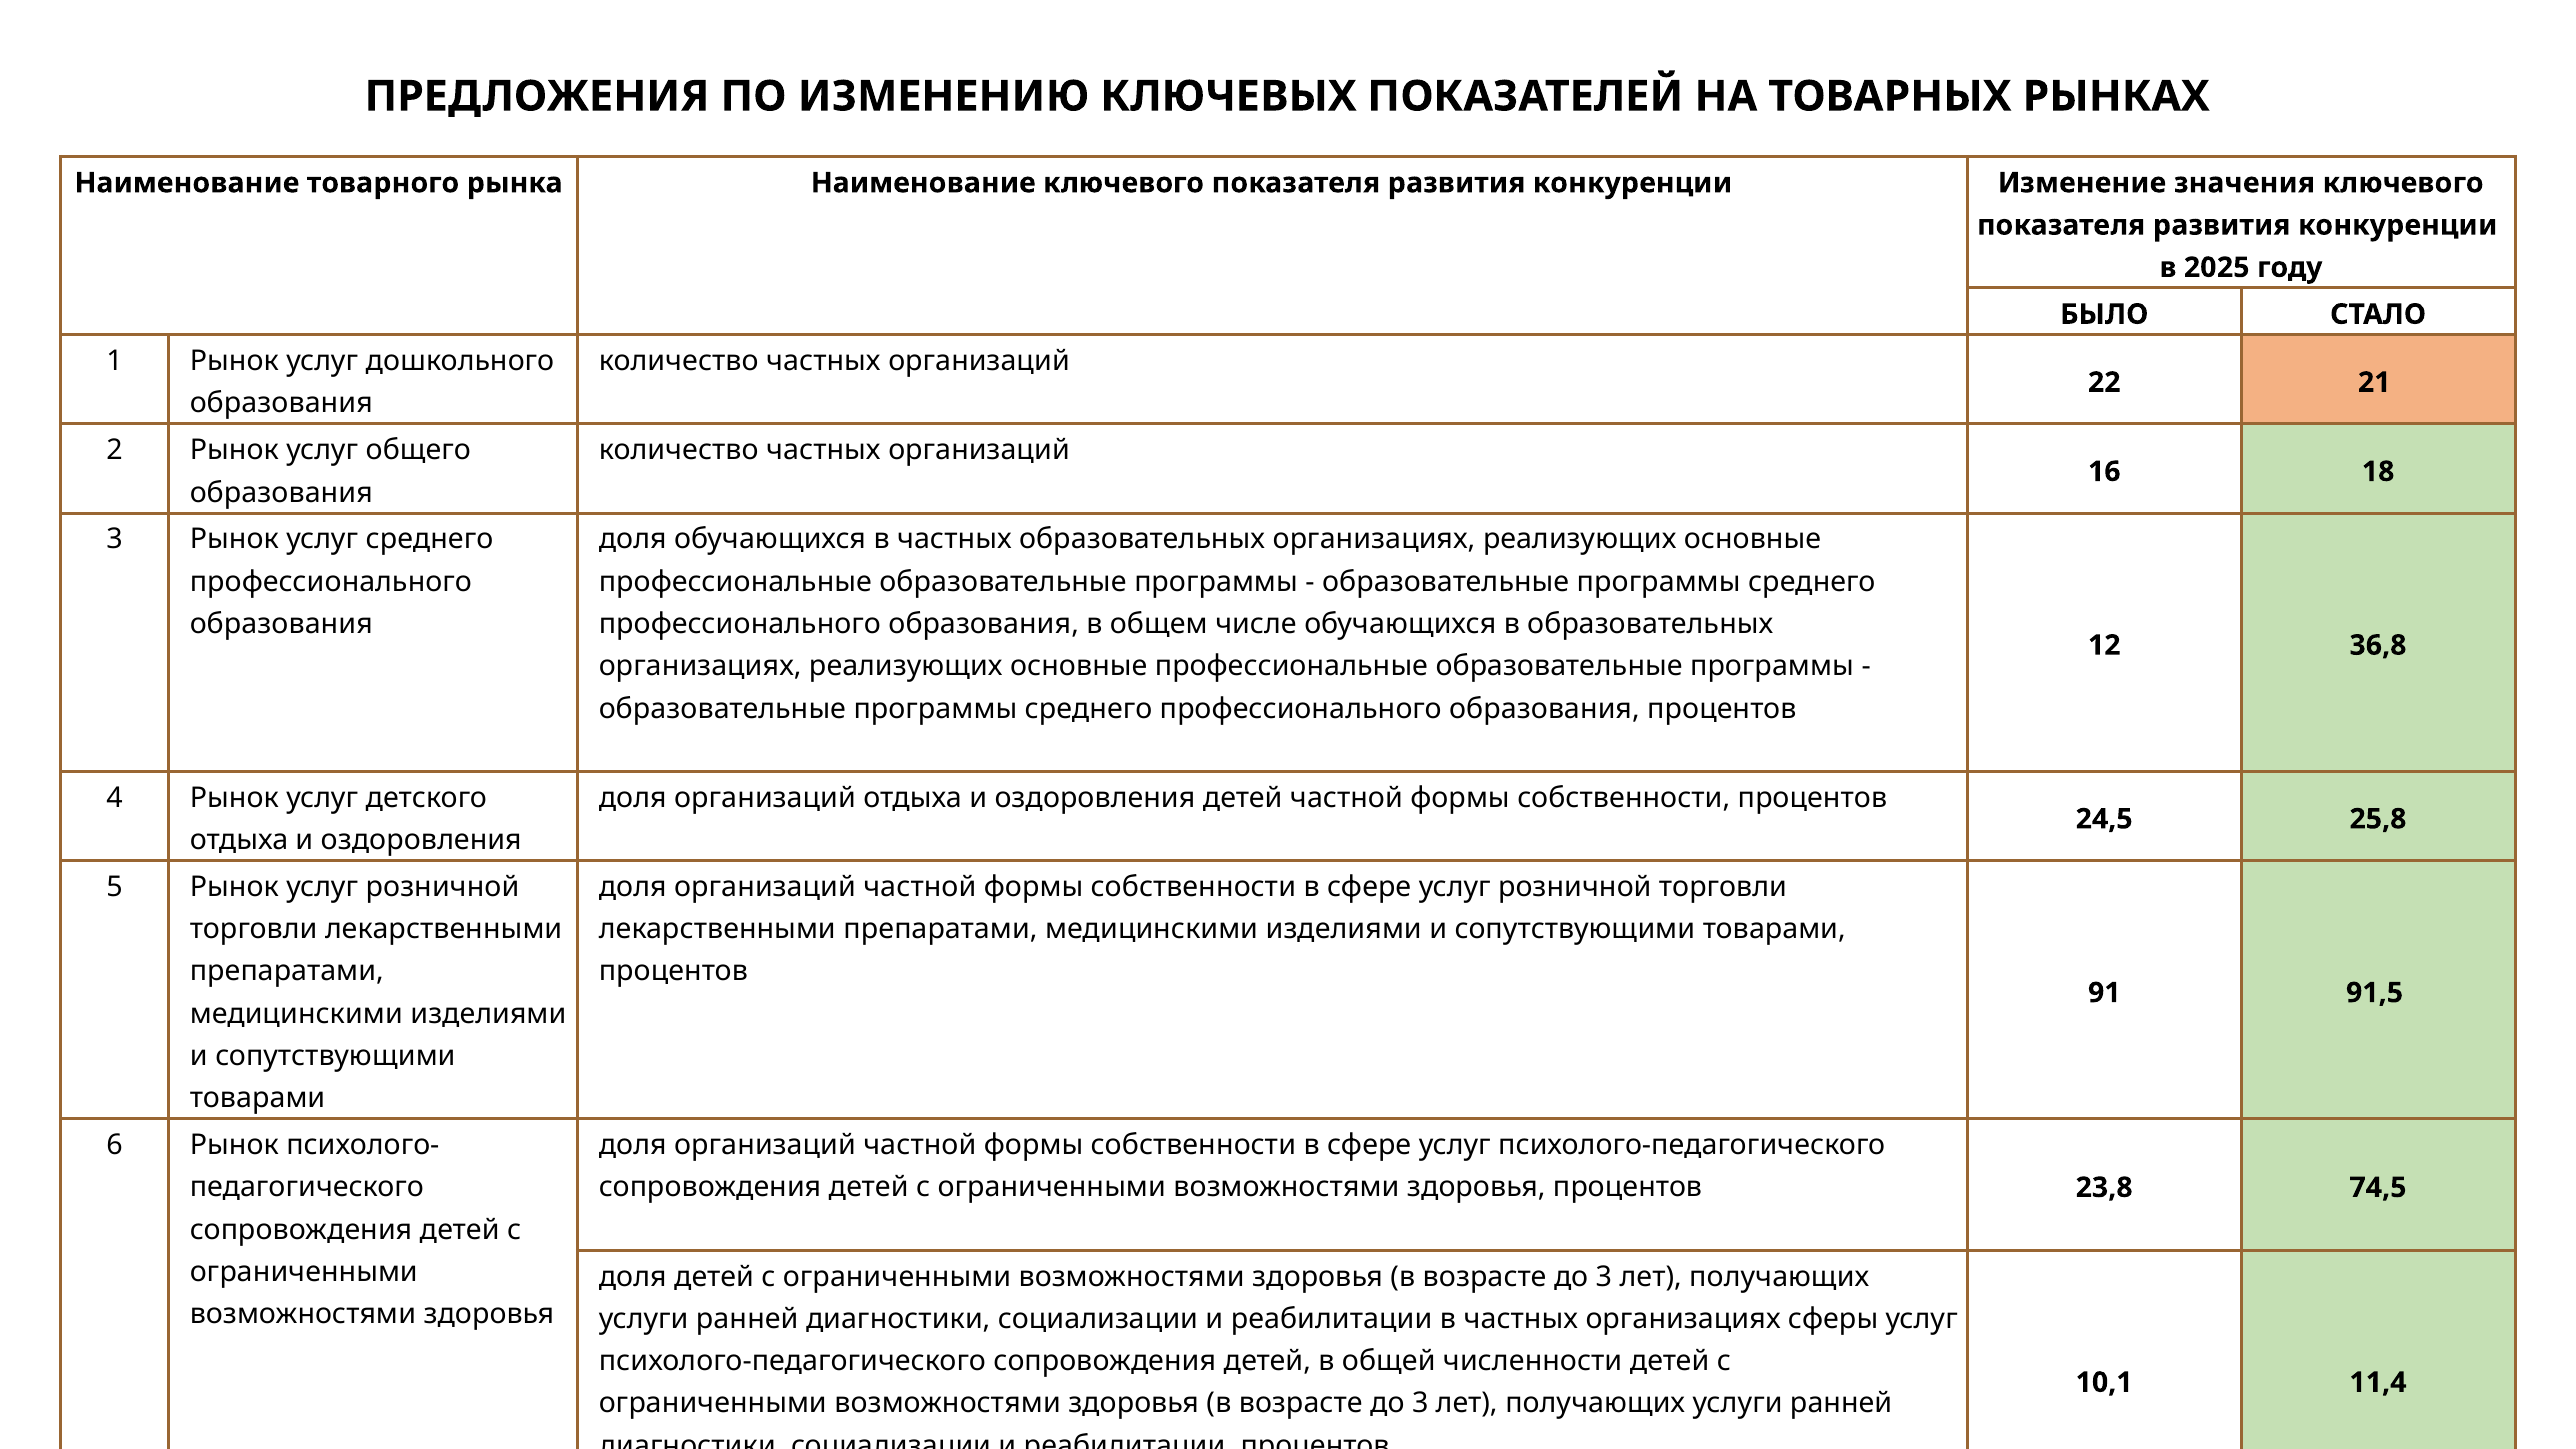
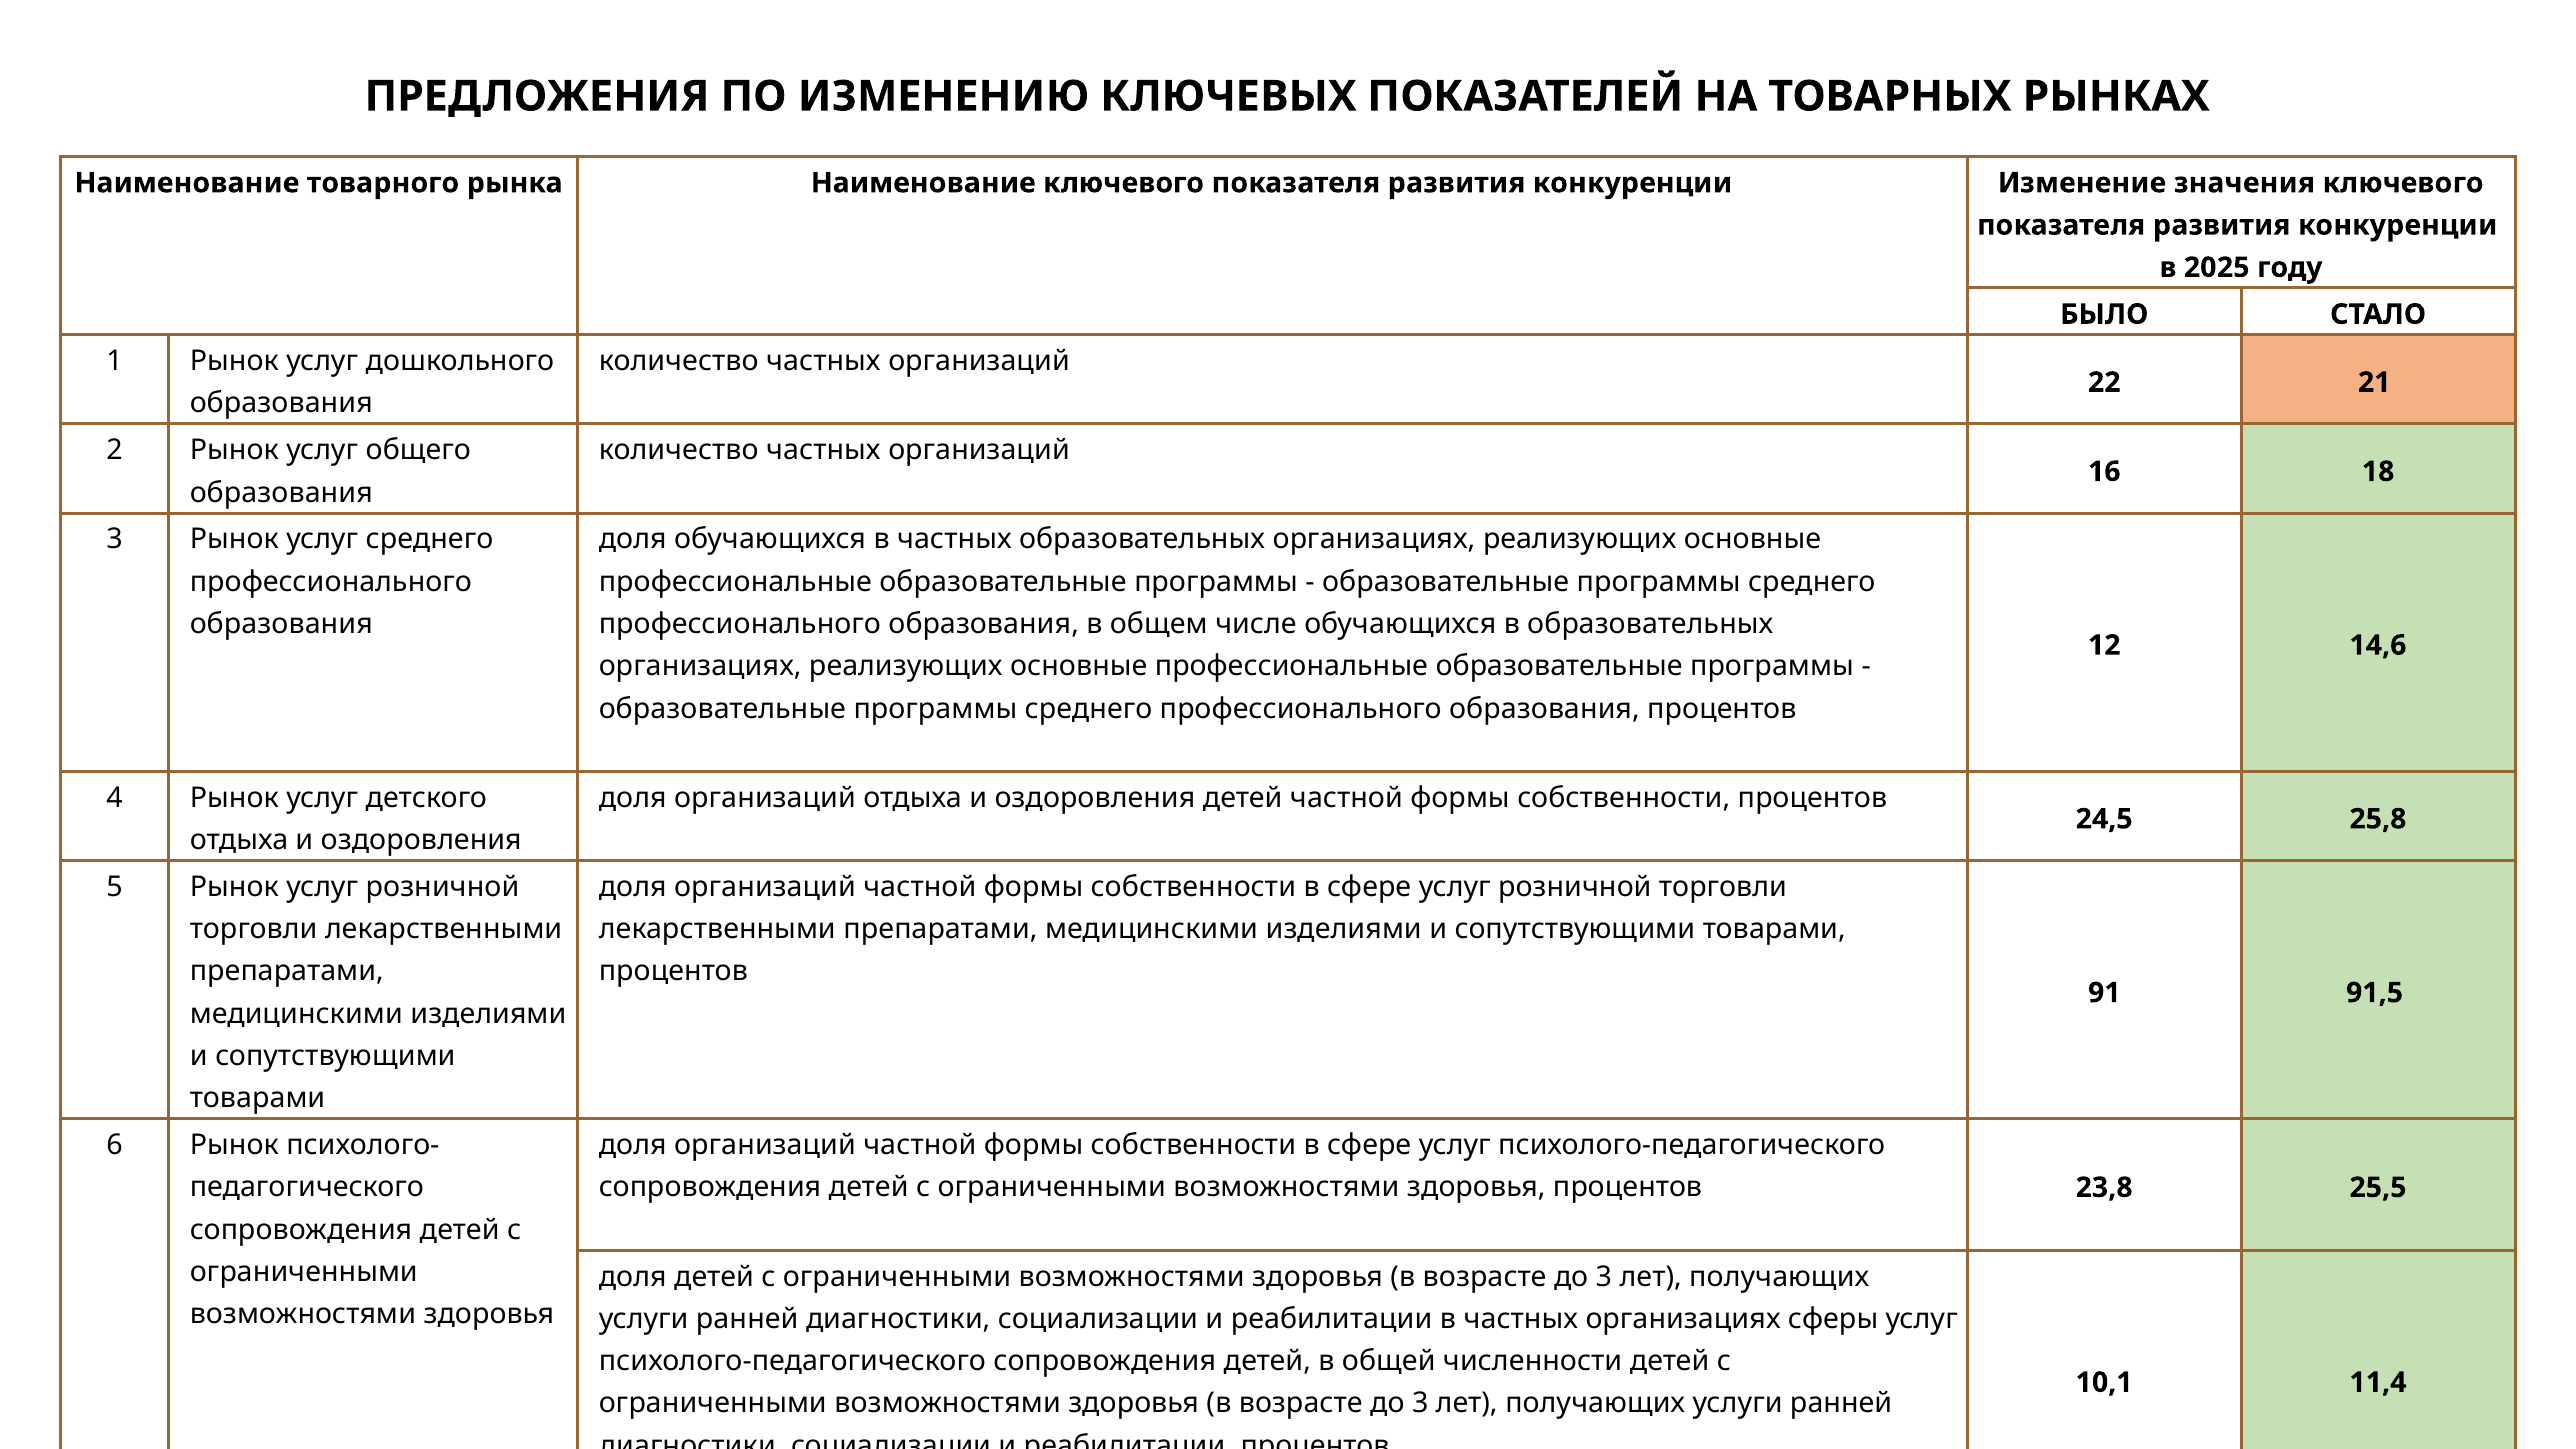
36,8: 36,8 -> 14,6 (2378, 645)
74,5: 74,5 -> 25,5 (2378, 1188)
